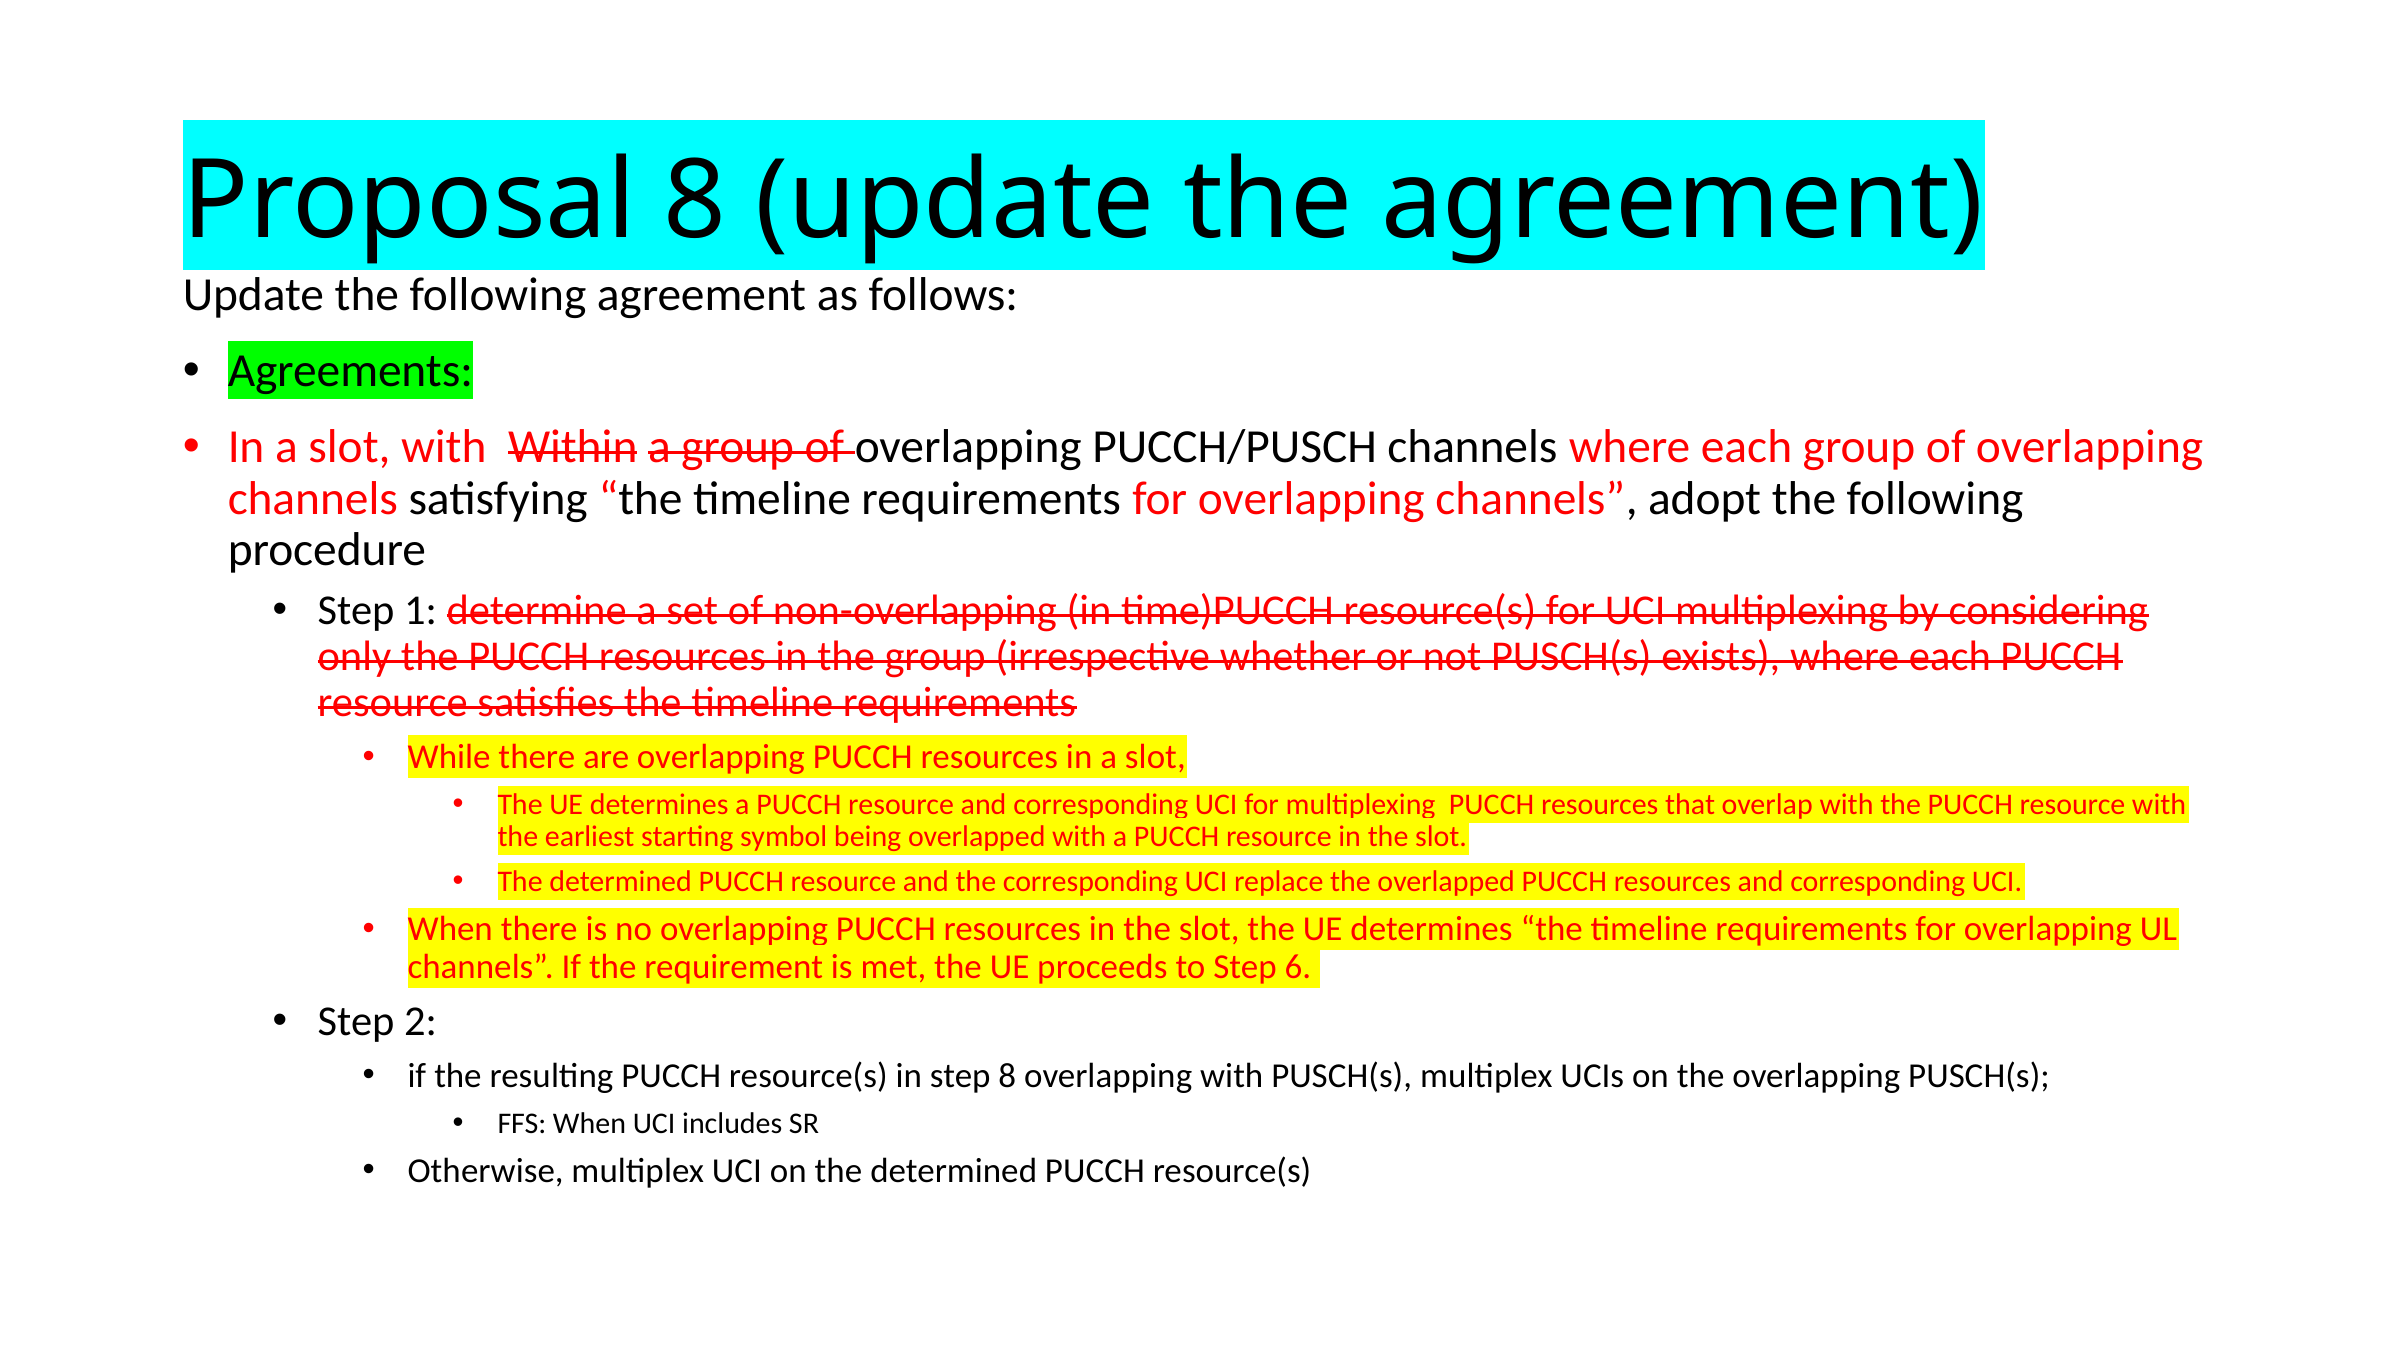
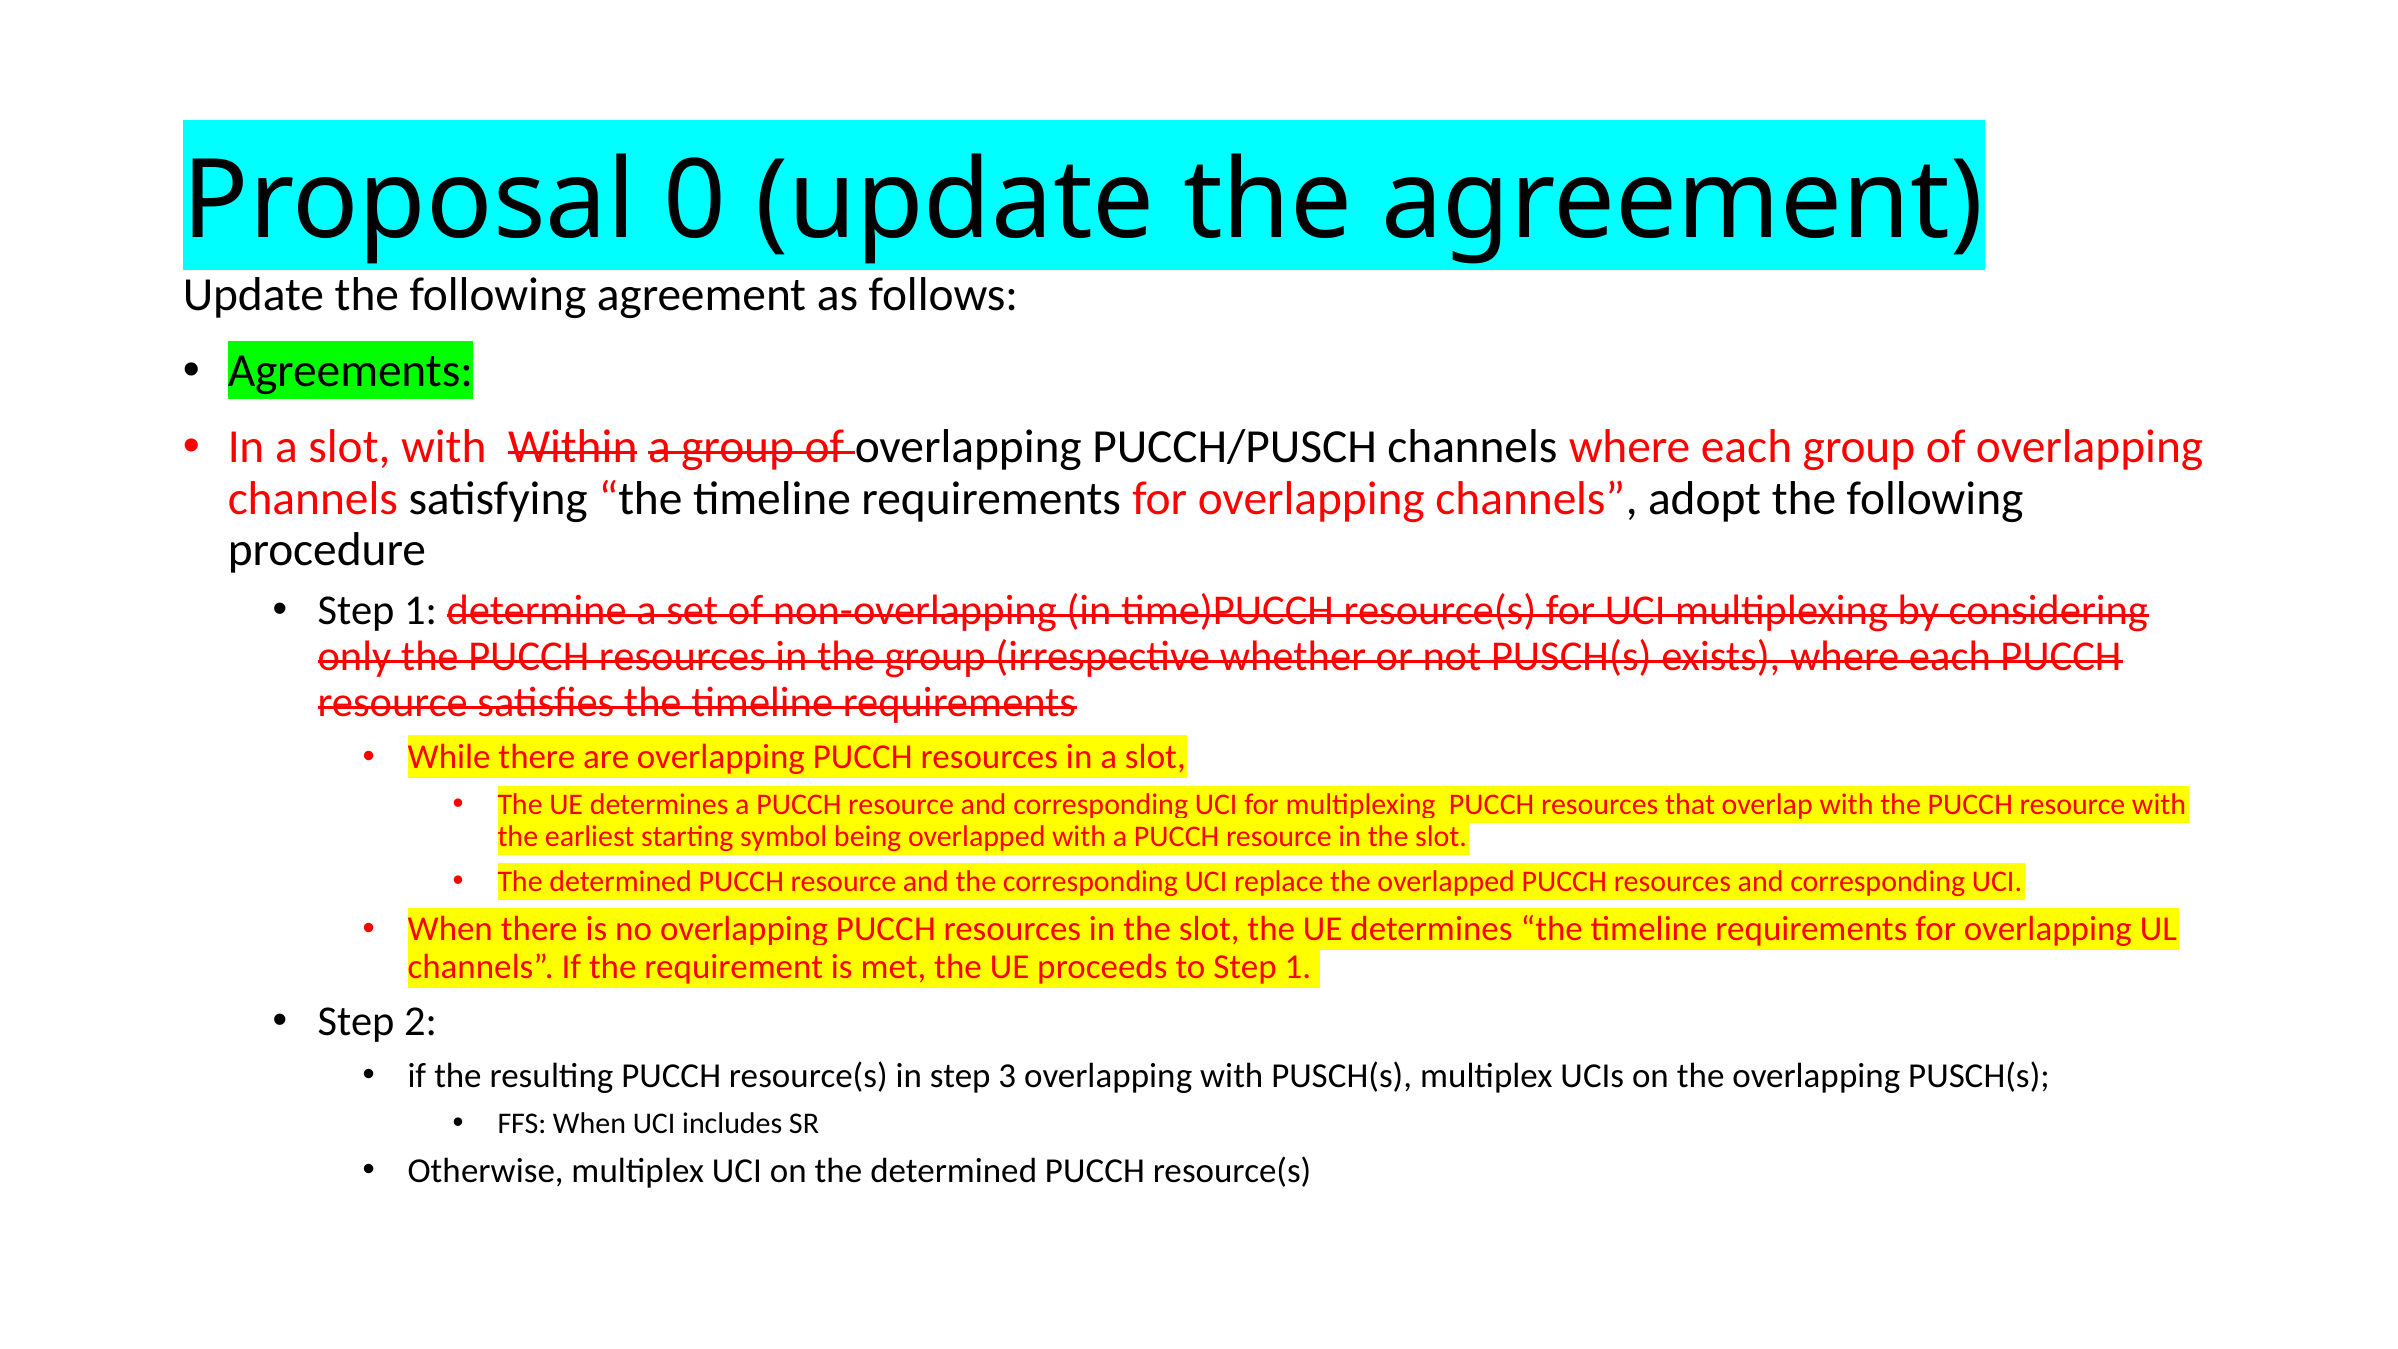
Proposal 8: 8 -> 0 (695, 201)
to Step 6: 6 -> 1 (1298, 967)
step 8: 8 -> 3 (1007, 1076)
